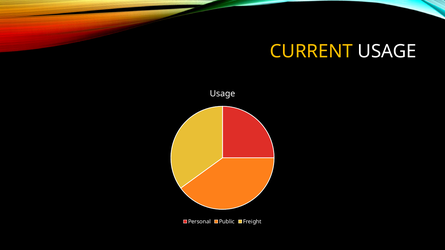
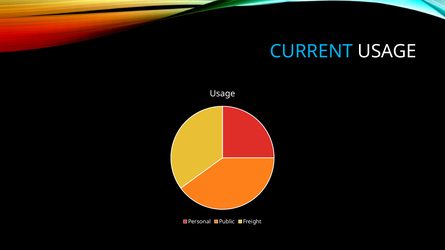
CURRENT colour: yellow -> light blue (311, 51)
